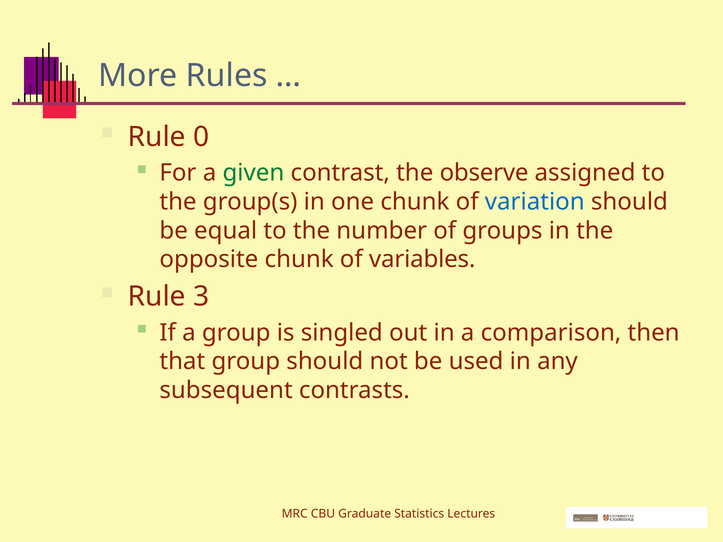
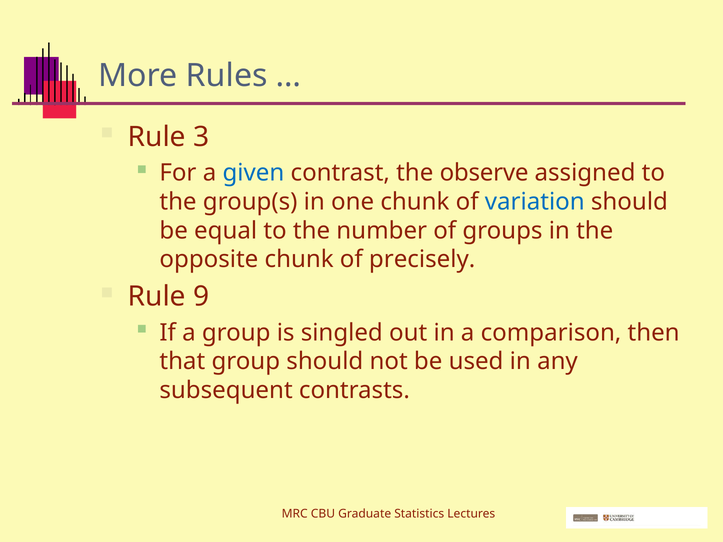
0: 0 -> 3 (201, 137)
given colour: green -> blue (253, 173)
variables: variables -> precisely (422, 260)
3: 3 -> 9 (201, 297)
